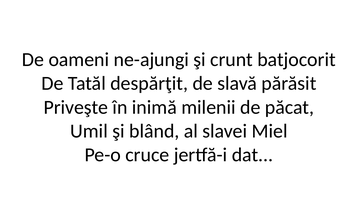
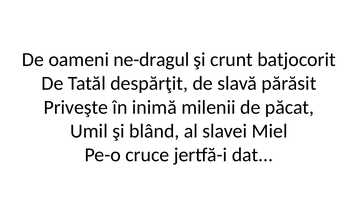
ne-ajungi: ne-ajungi -> ne-dragul (151, 60)
